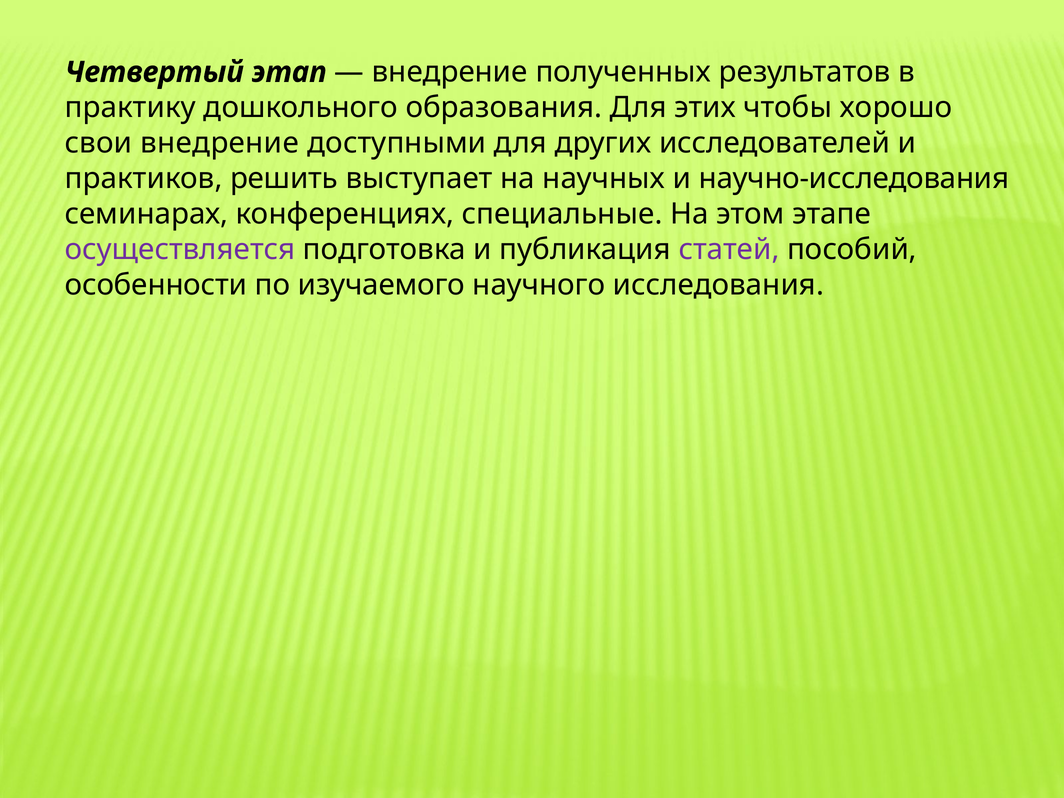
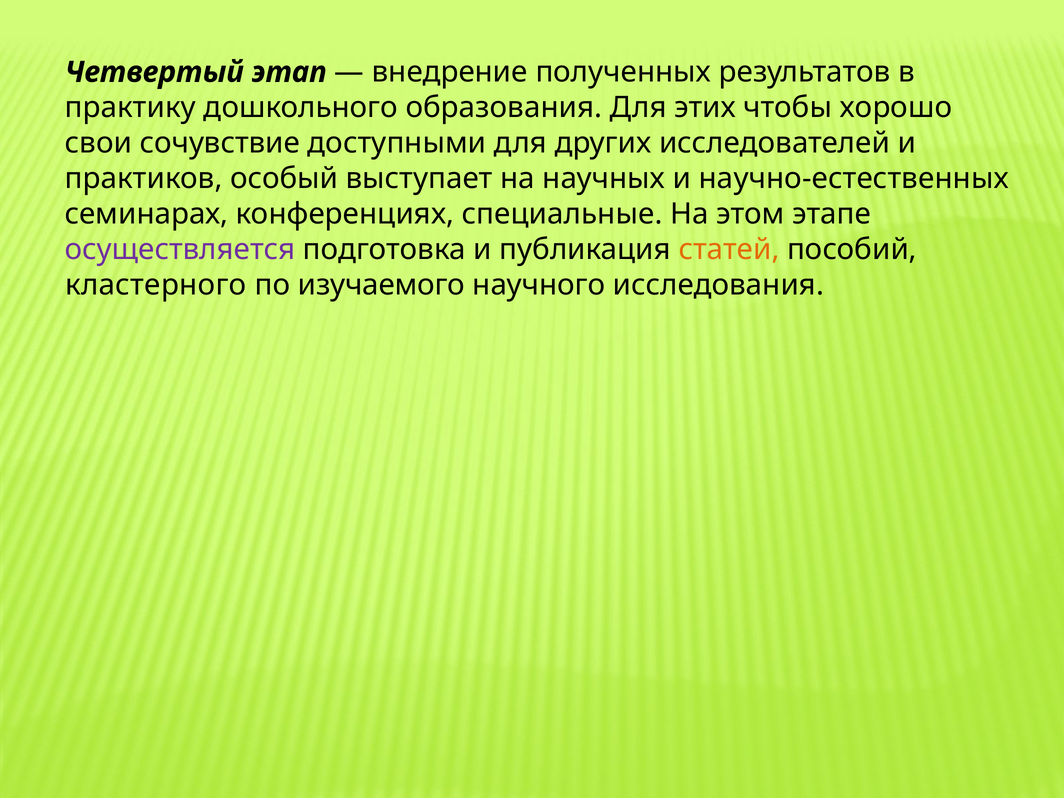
свои внедрение: внедрение -> сочувствие (220, 143)
решить: решить -> особый (284, 179)
научно-исследования: научно-исследования -> научно-естественных (854, 179)
статей colour: purple -> orange (729, 250)
особенности: особенности -> кластерного (156, 285)
